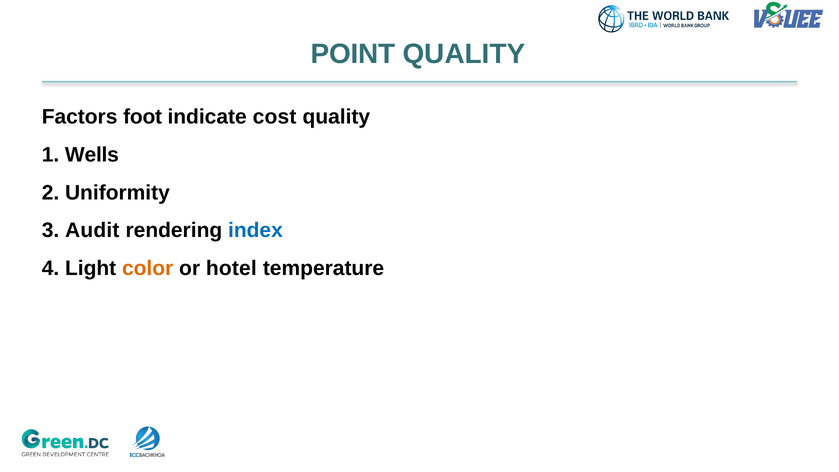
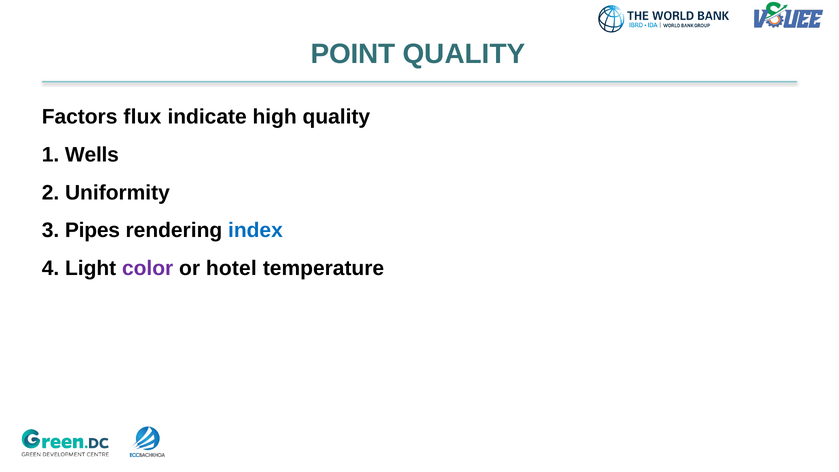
foot: foot -> flux (142, 117)
cost: cost -> high (275, 117)
Audit: Audit -> Pipes (92, 230)
color colour: orange -> purple (148, 268)
